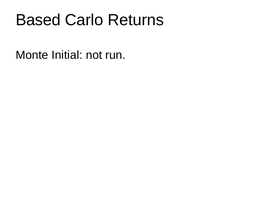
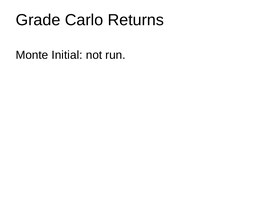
Based: Based -> Grade (38, 20)
